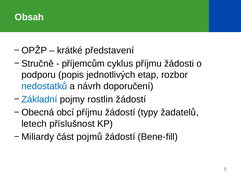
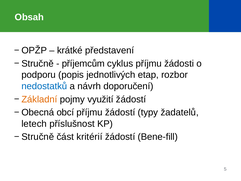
Základní colour: blue -> orange (39, 99)
rostlin: rostlin -> využití (100, 99)
Miliardy: Miliardy -> Stručně (38, 137)
pojmů: pojmů -> kritérií (89, 137)
